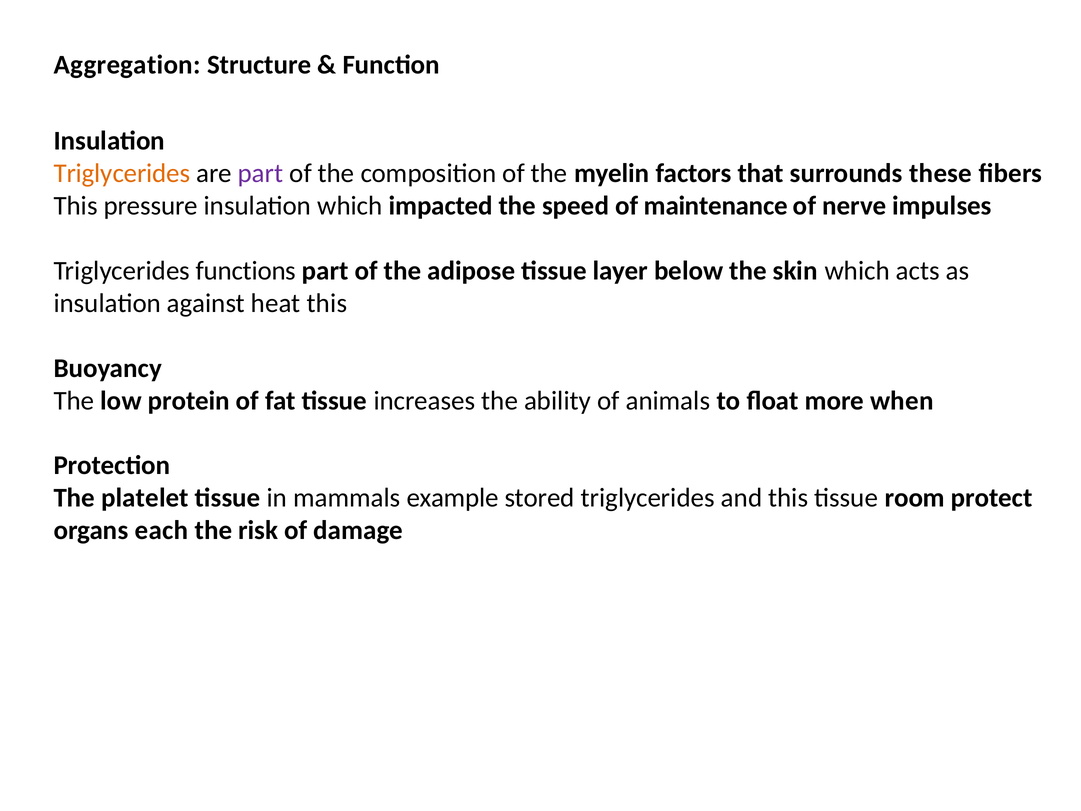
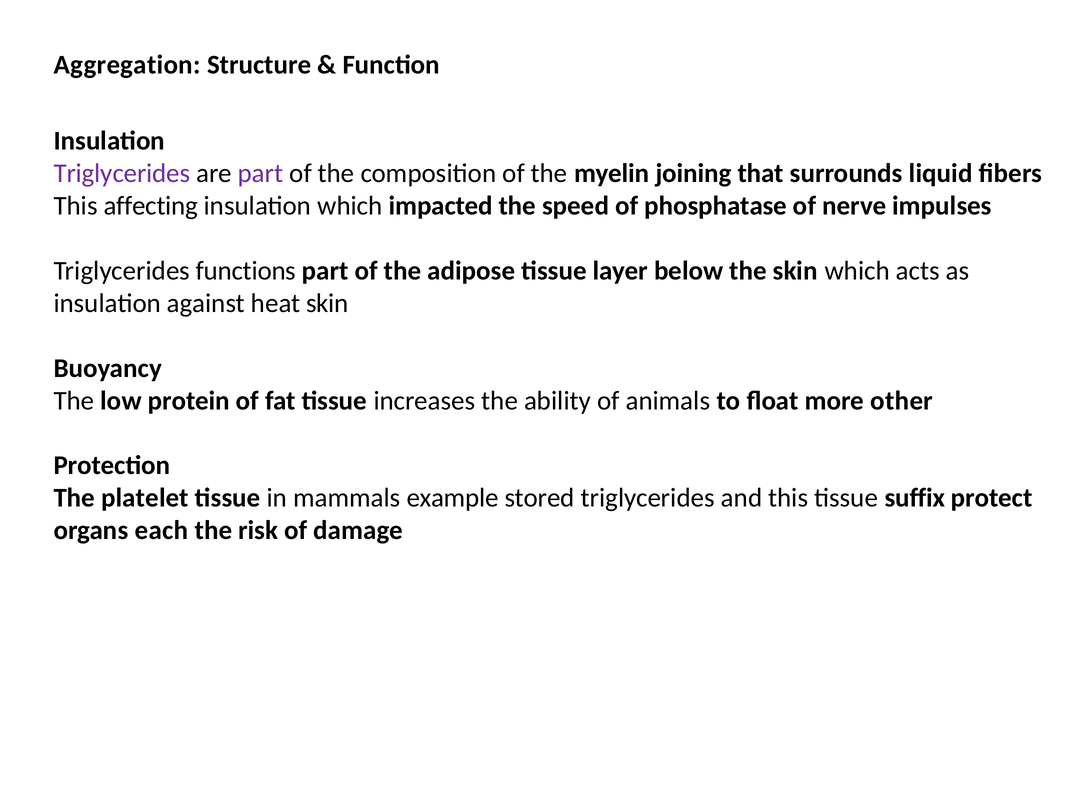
Triglycerides colour: orange -> purple (122, 173)
factors: factors -> joining (694, 173)
these: these -> liquid (941, 173)
pressure: pressure -> affecting (151, 206)
maintenance: maintenance -> phosphatase (716, 206)
heat this: this -> skin (327, 303)
when: when -> other (902, 400)
room: room -> suffix (915, 498)
